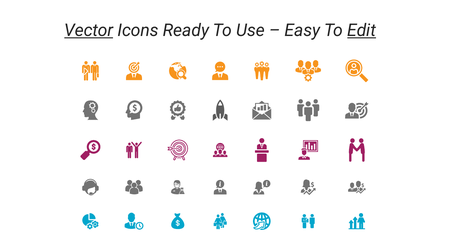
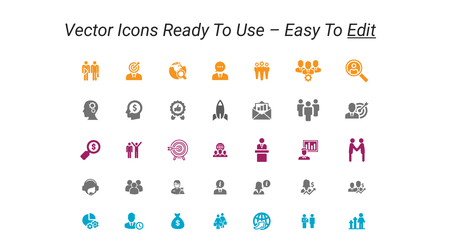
Vector underline: present -> none (89, 30)
